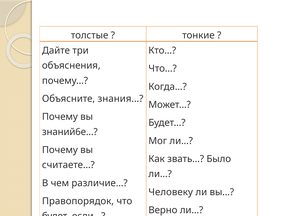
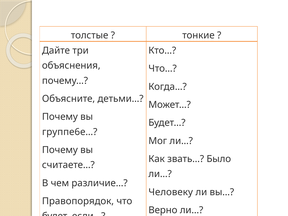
знания…: знания… -> детьми… (121, 99)
знаний6е…: знаний6е… -> группе6е… (70, 132)
